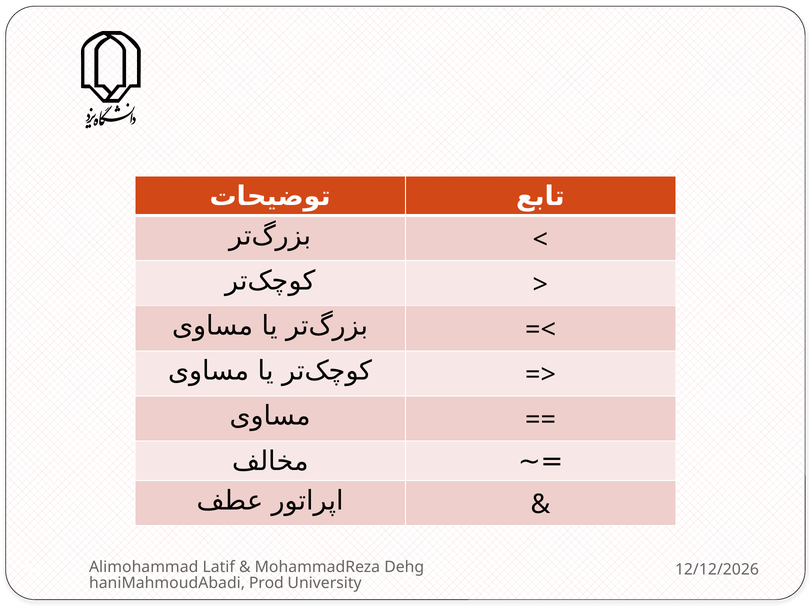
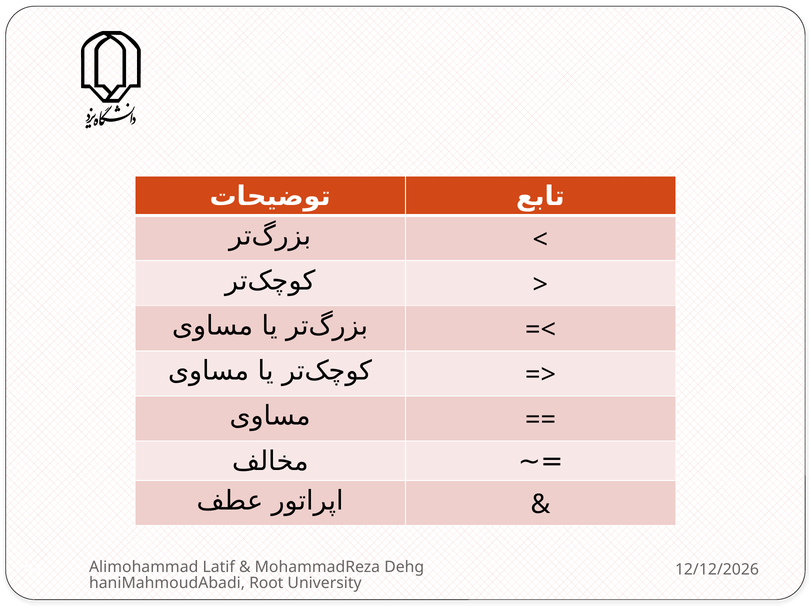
Prod: Prod -> Root (266, 583)
